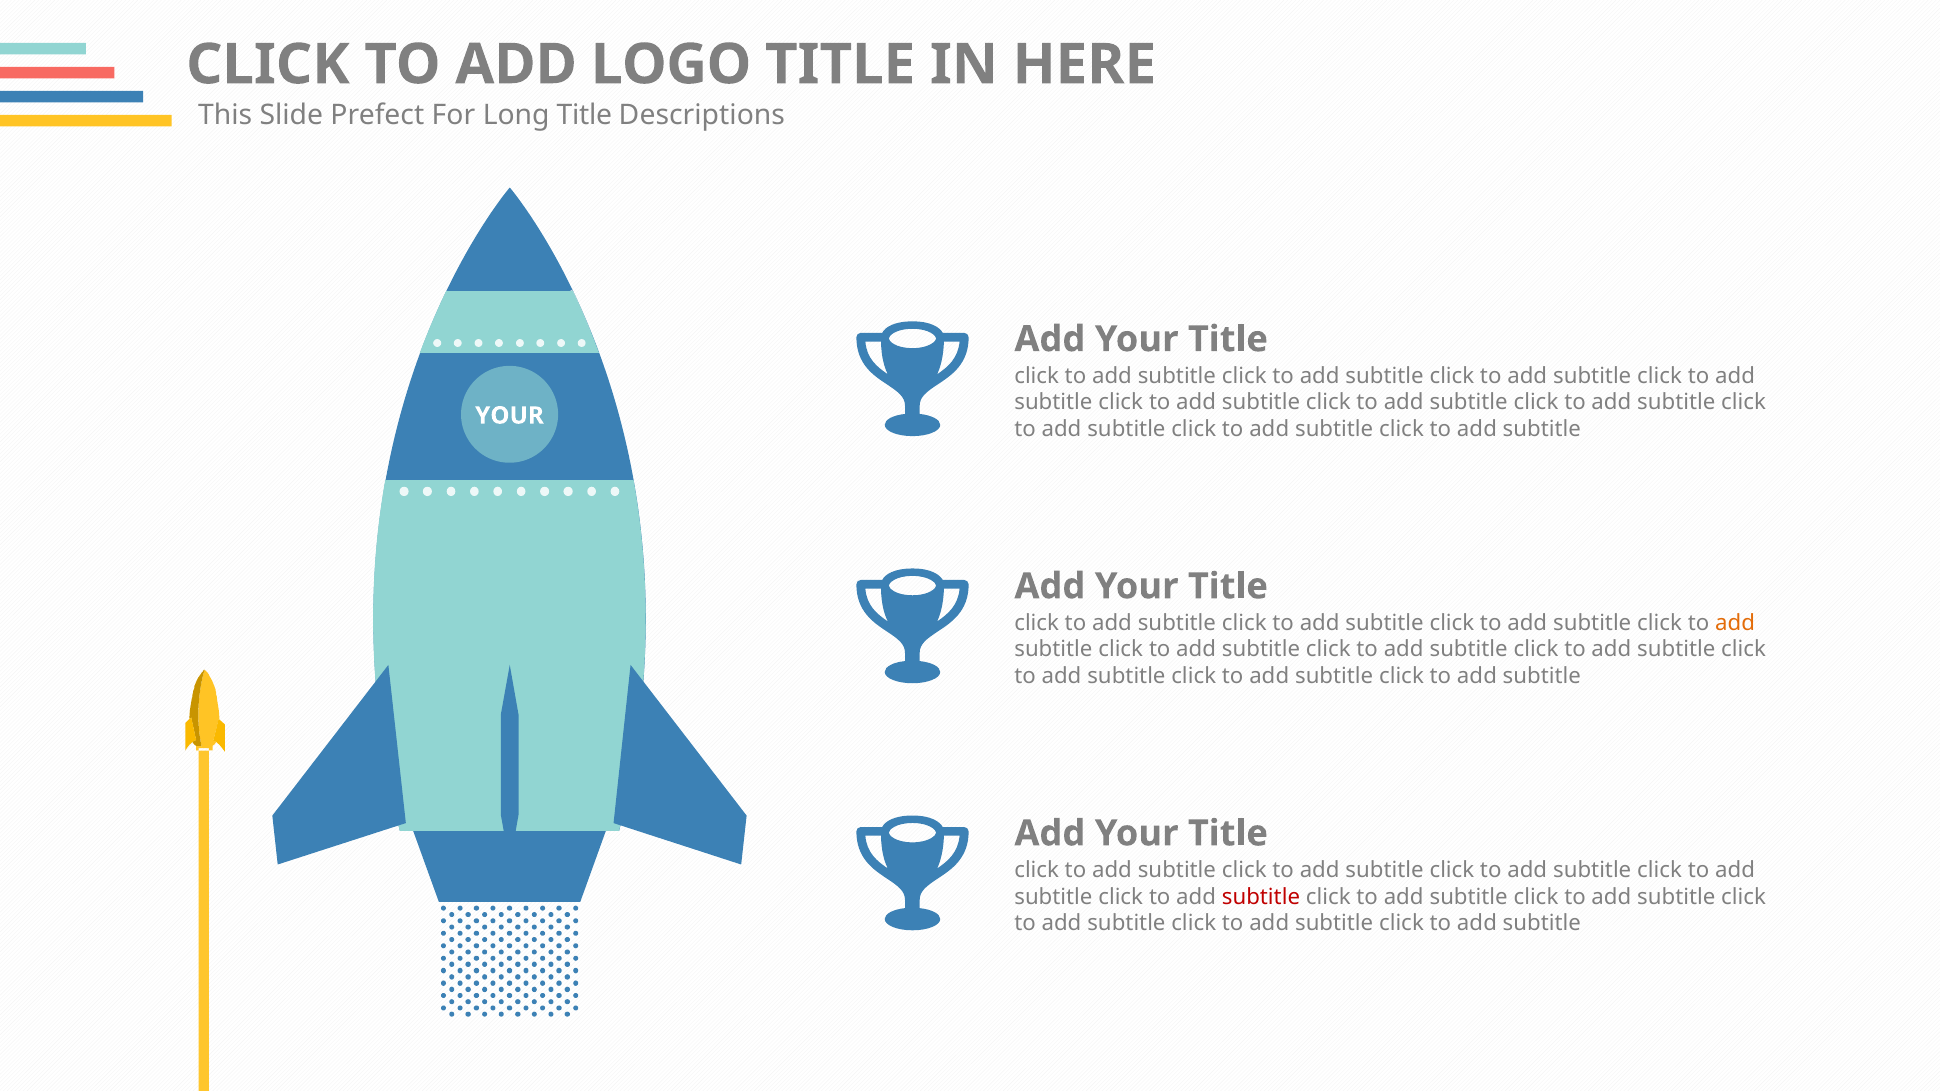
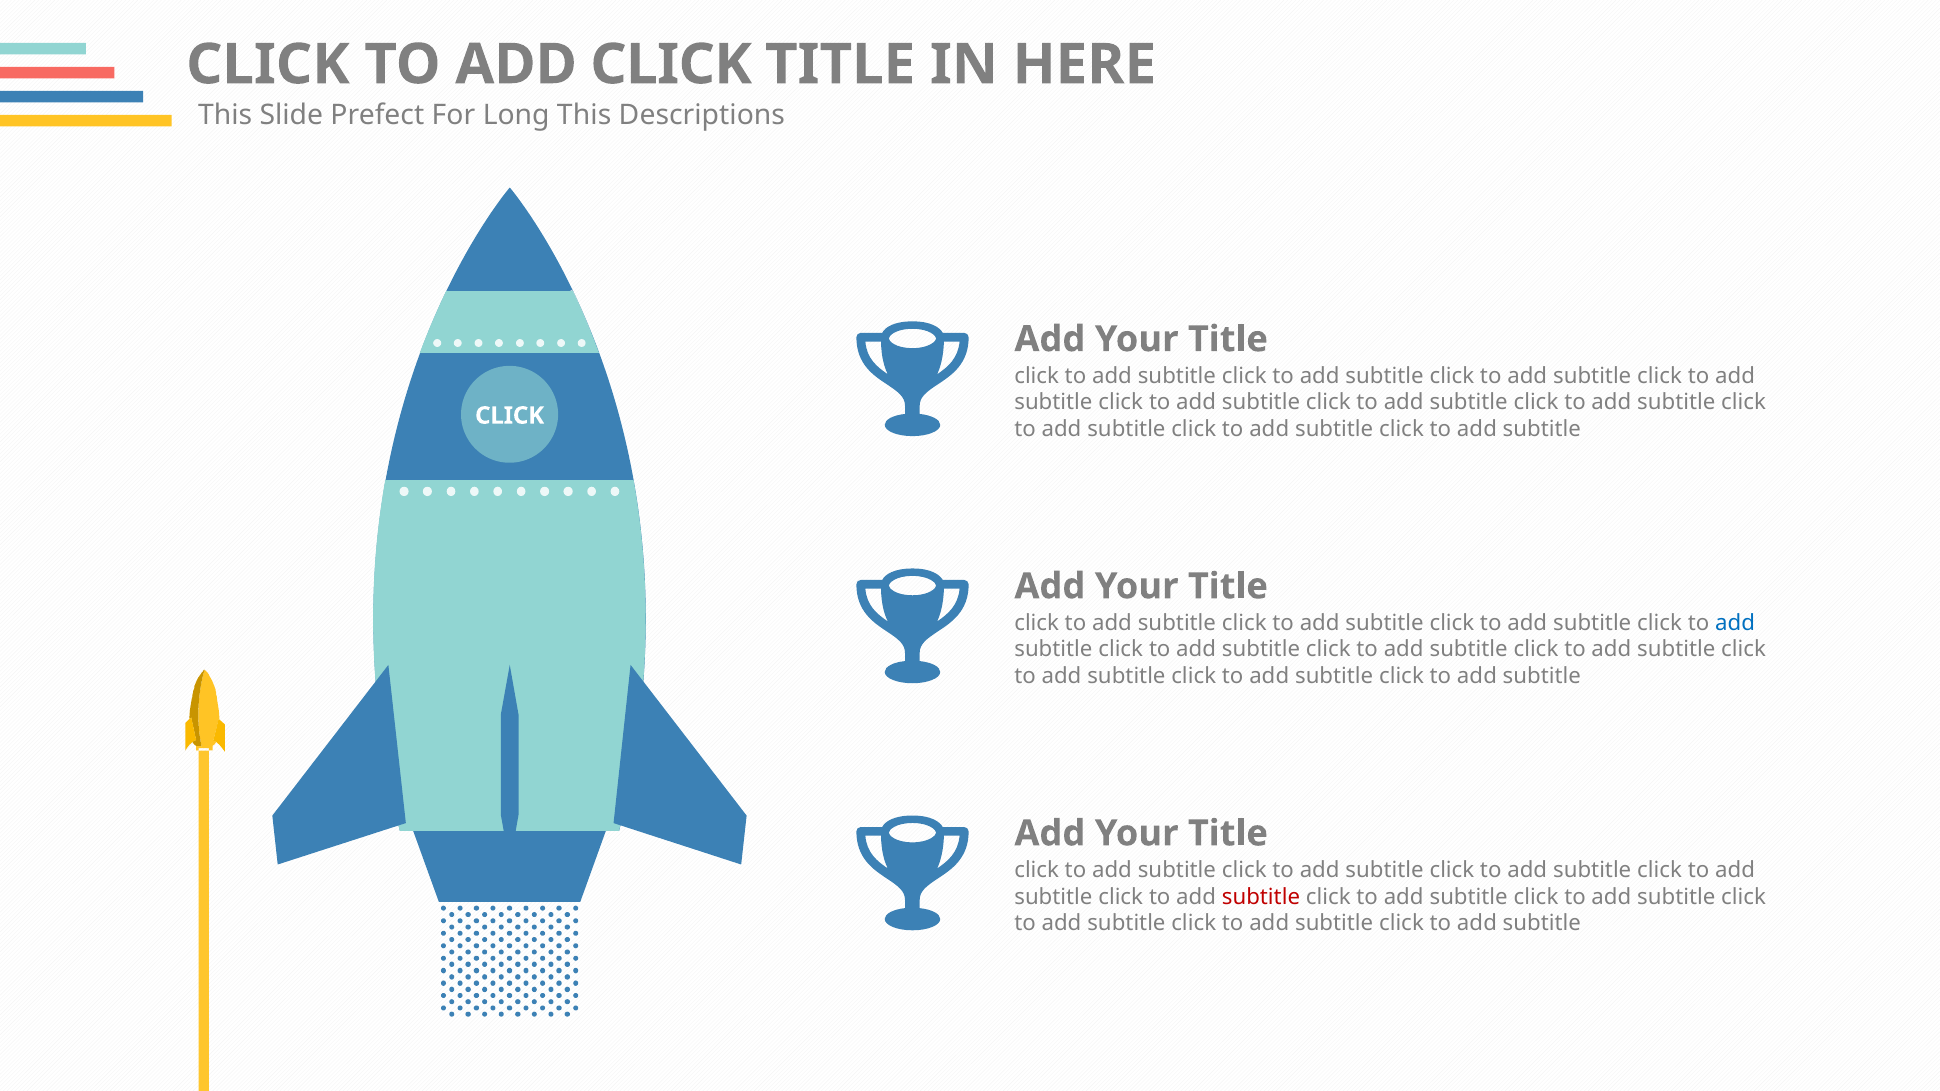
ADD LOGO: LOGO -> CLICK (671, 65)
Long Title: Title -> This (584, 115)
YOUR: YOUR -> CLICK (510, 416)
add colour: orange -> blue (1735, 623)
